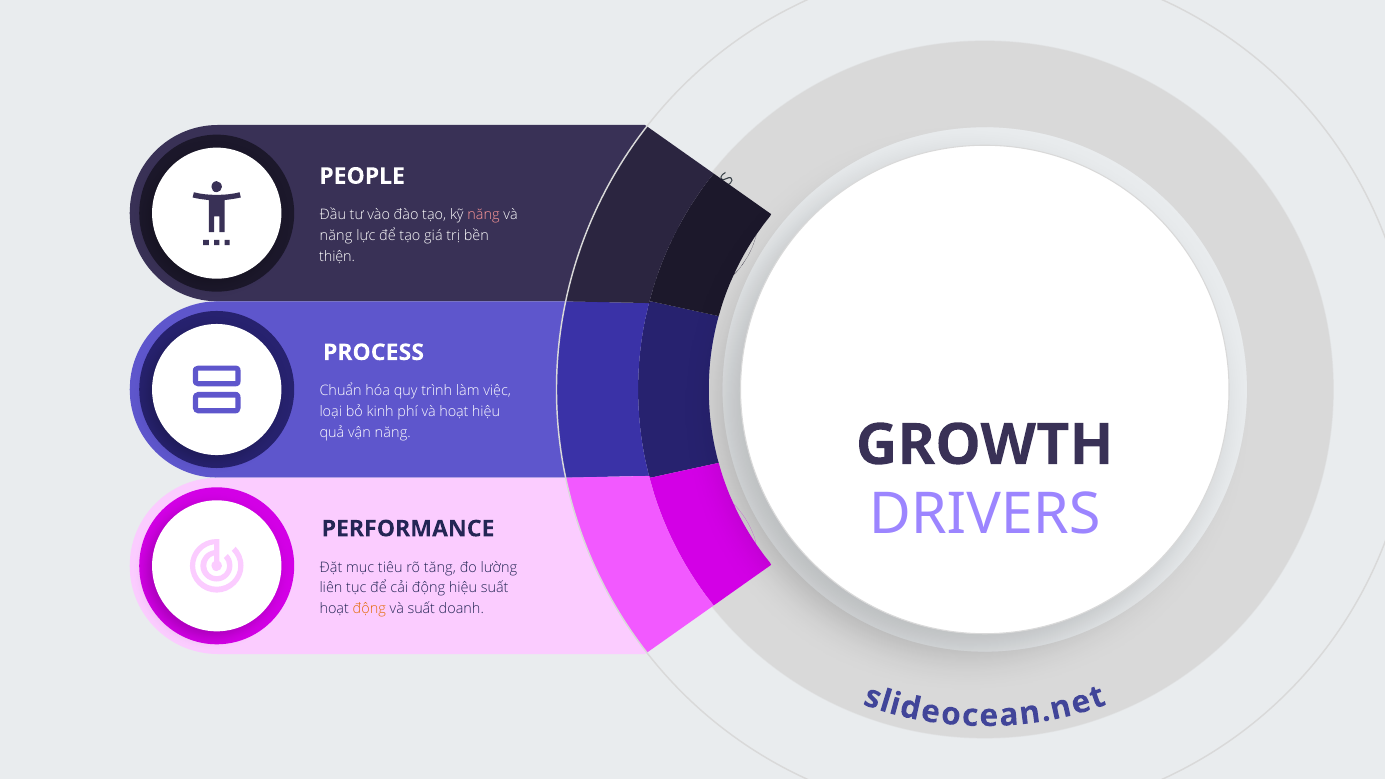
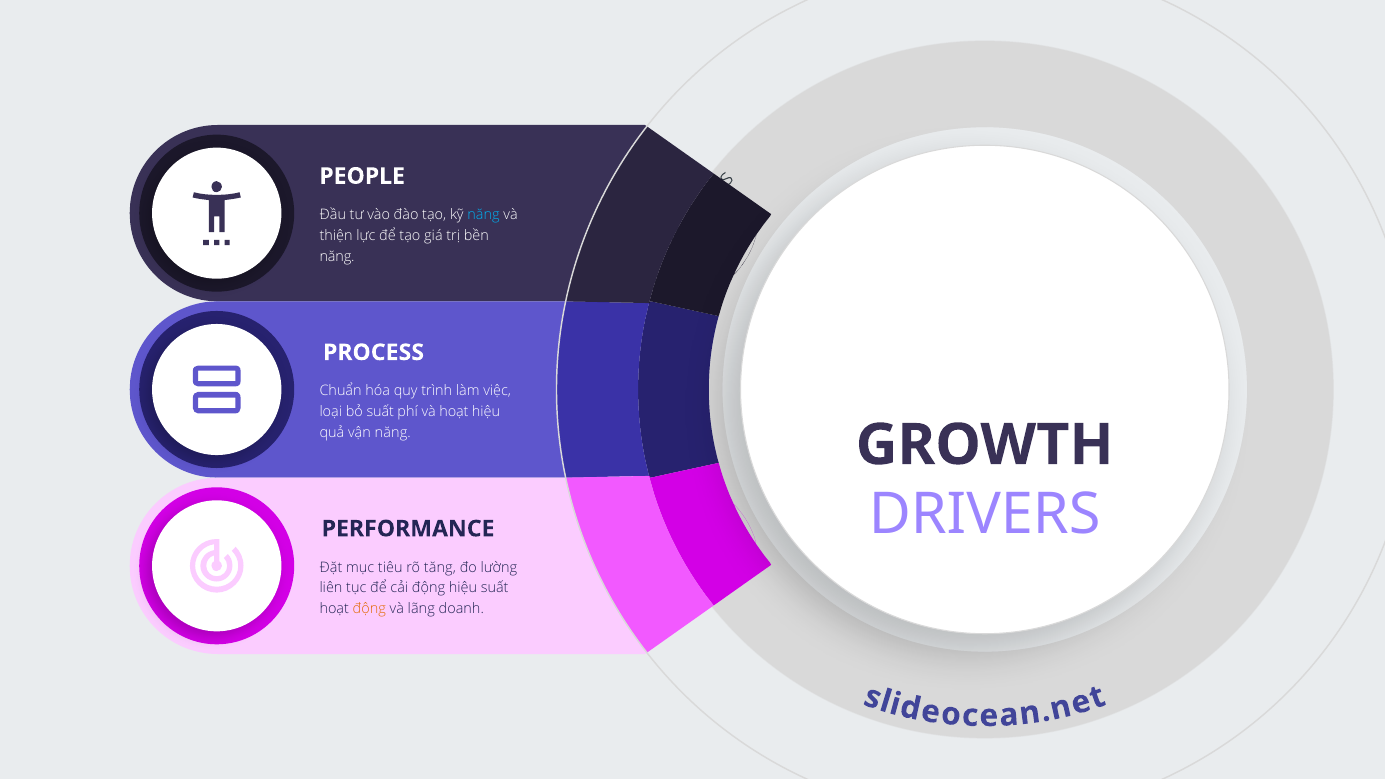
năng colour: pink -> light blue (483, 215)
năng: năng -> thiện (336, 236)
thiện: thiện -> năng (337, 256)
bỏ kinh: kinh -> suất (380, 412)
và suất: suất -> lãng (421, 609)
